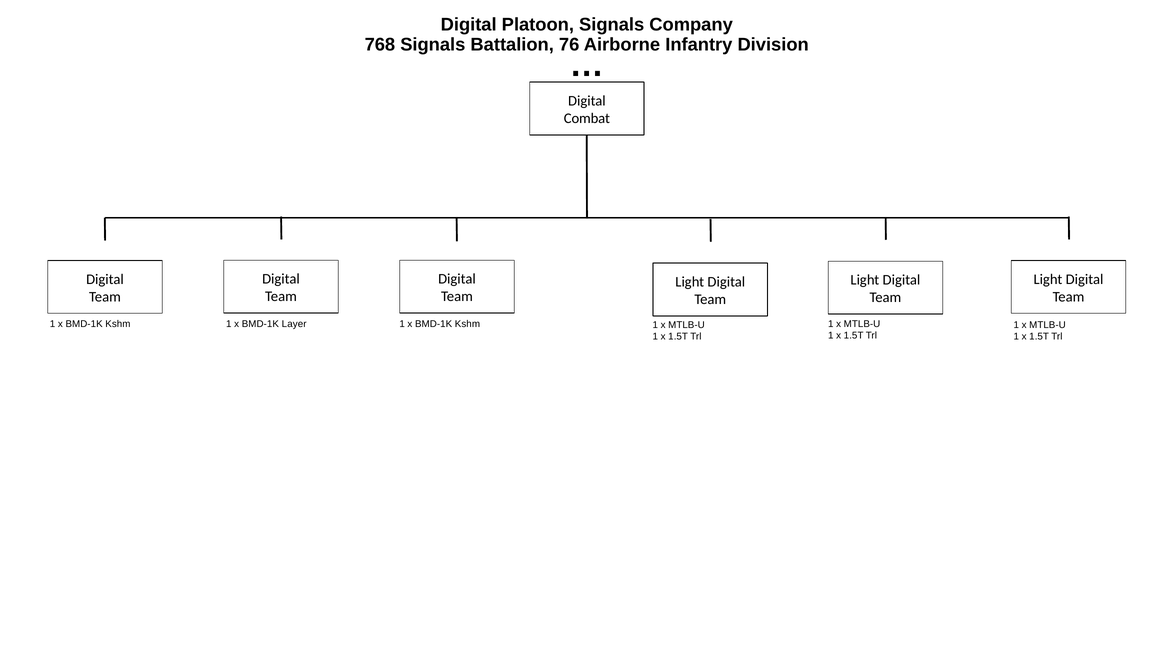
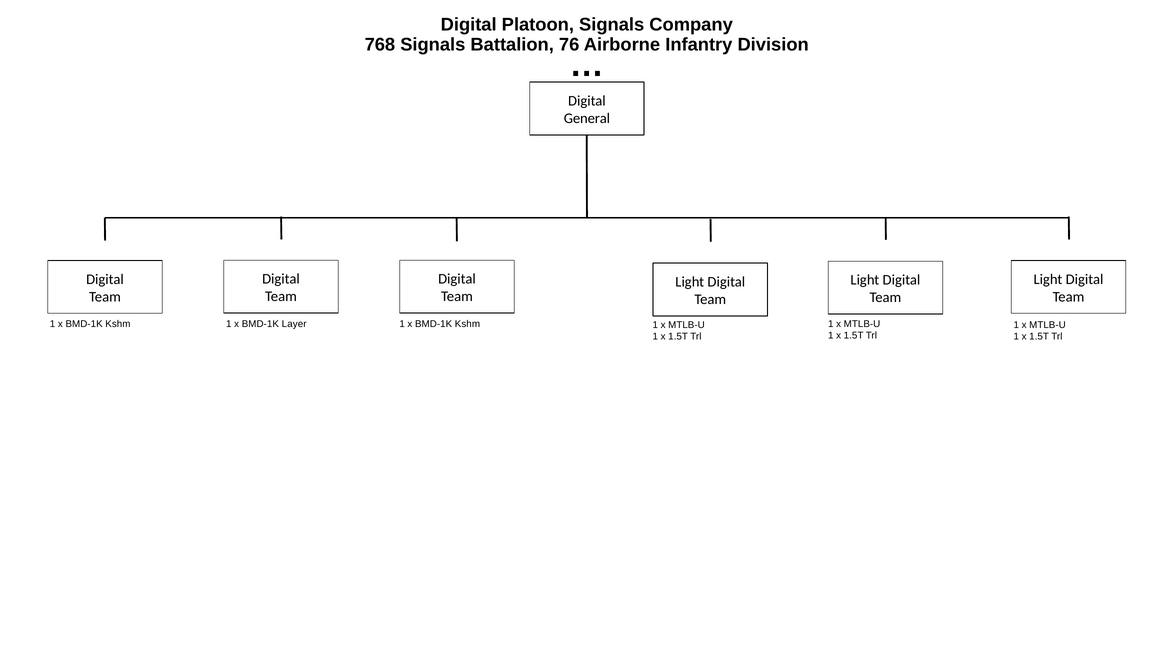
Combat: Combat -> General (587, 118)
